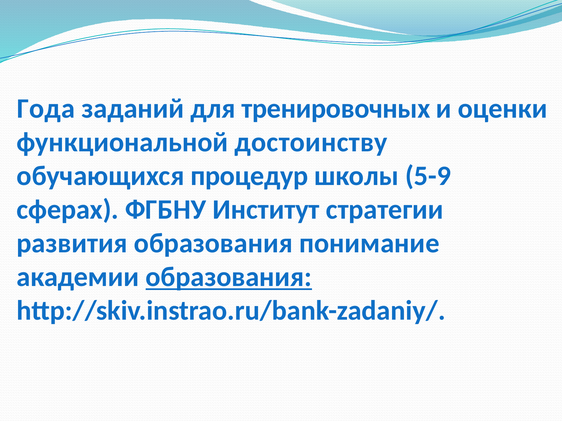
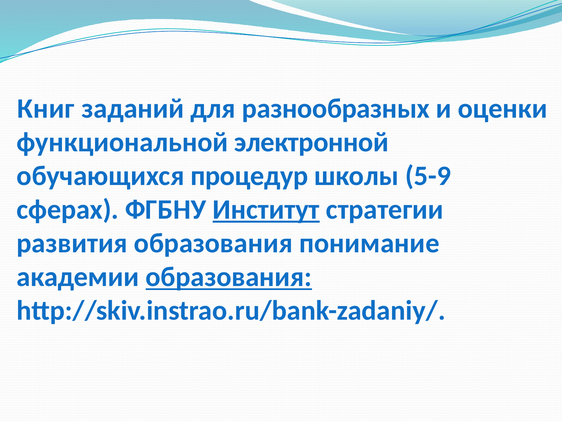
Года: Года -> Книг (46, 109)
тренировочных: тренировочных -> разнообразных (336, 109)
достоинству: достоинству -> электронной (311, 142)
Институт underline: none -> present (266, 210)
